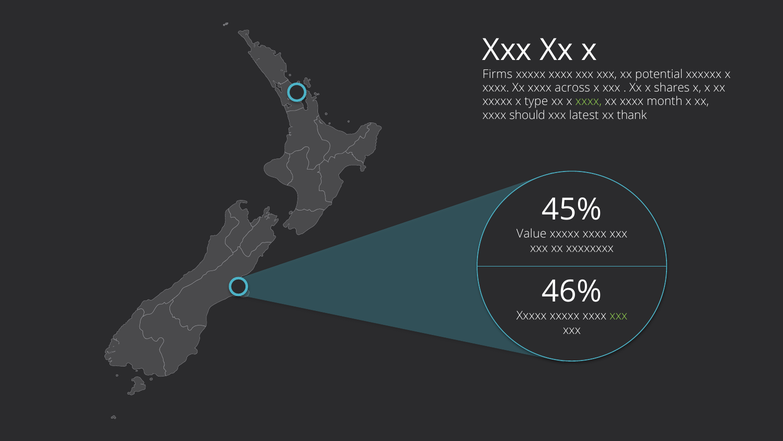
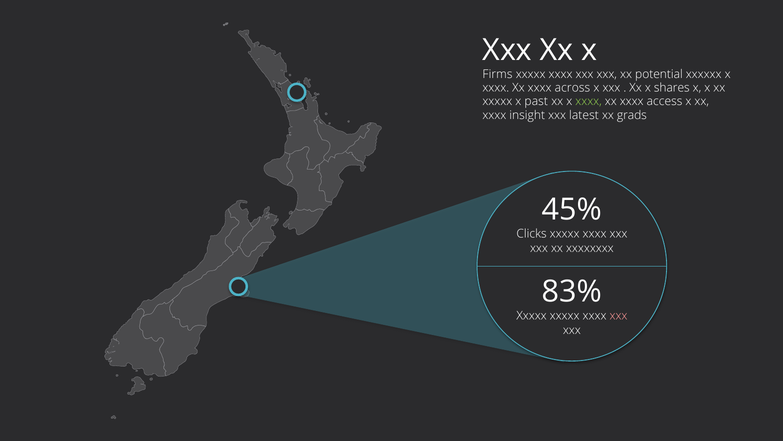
type: type -> past (536, 101)
month: month -> access (665, 101)
should: should -> insight (527, 115)
thank: thank -> grads (632, 115)
Value: Value -> Clicks (532, 234)
46%: 46% -> 83% (572, 291)
xxx colour: light green -> pink (618, 316)
